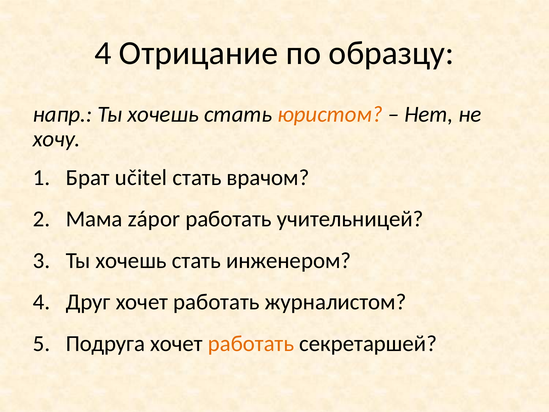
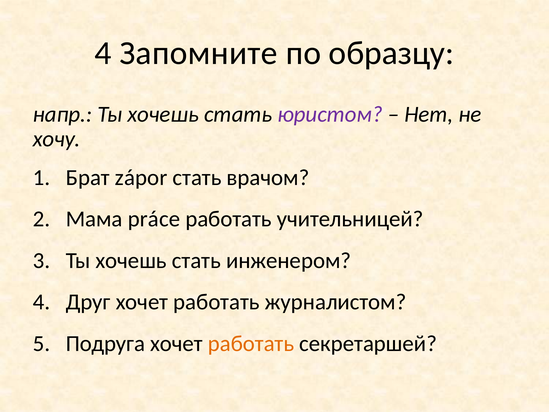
Отрицание: Отрицание -> Запомните (199, 53)
юристом colour: orange -> purple (330, 114)
učitel: učitel -> zápor (141, 178)
zápor: zápor -> práce (154, 219)
